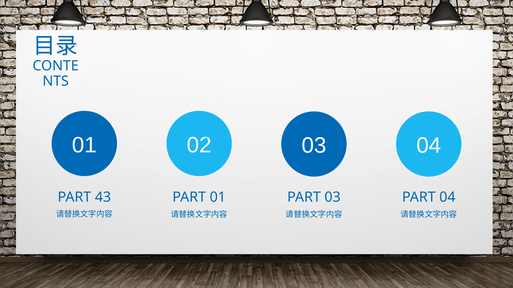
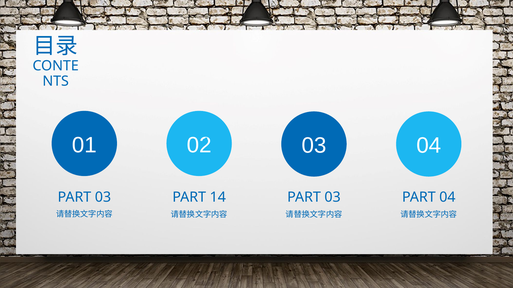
43: 43 -> 03 (103, 198)
PART 01: 01 -> 14 (218, 198)
